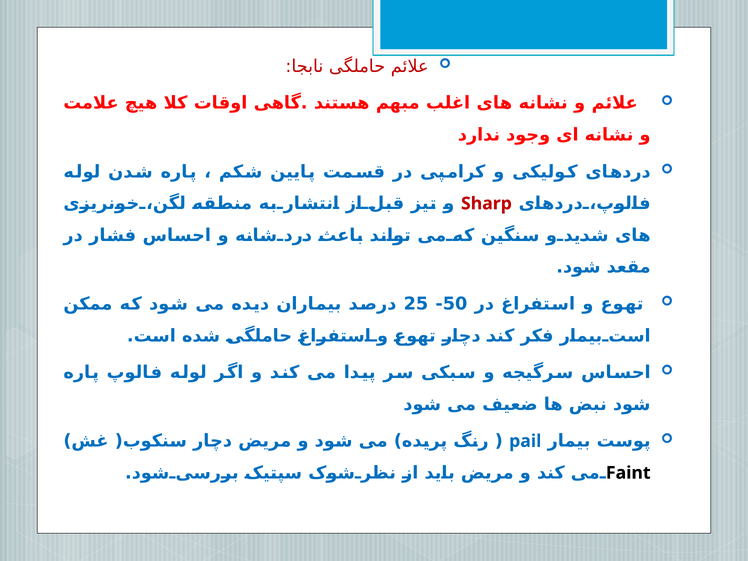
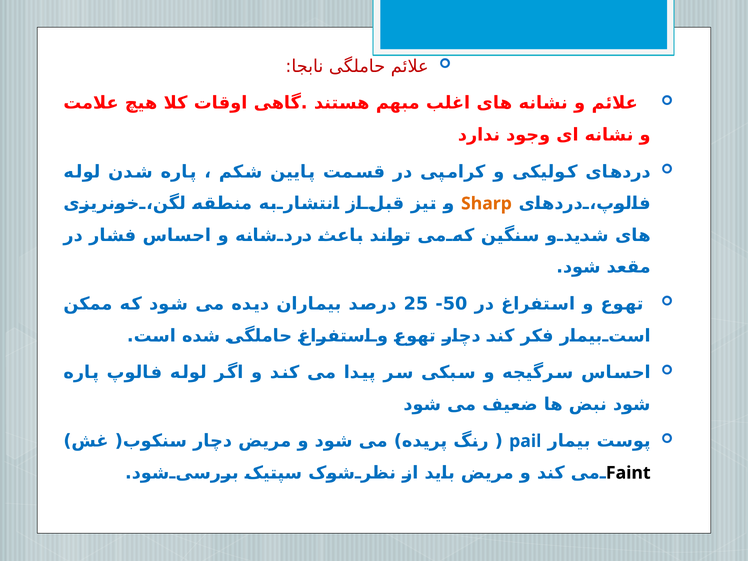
Sharp colour: red -> orange (486, 204)
